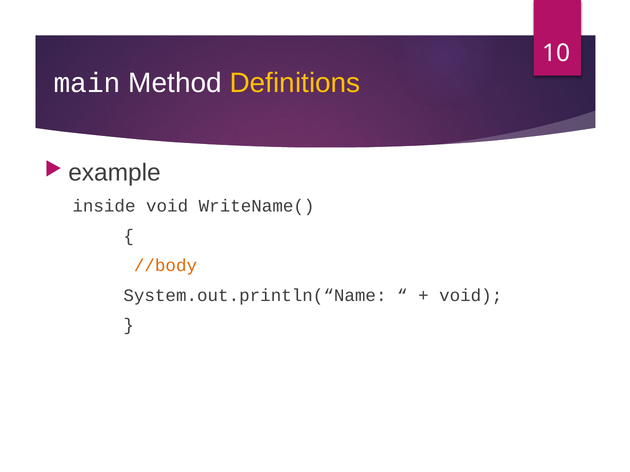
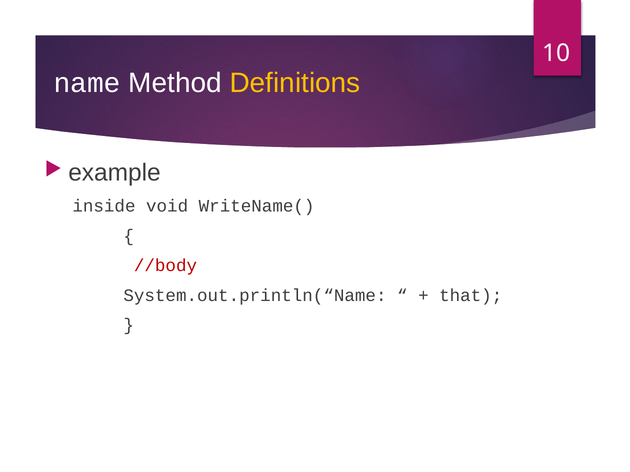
main: main -> name (87, 83)
//body colour: orange -> red (165, 266)
void: void -> that (471, 296)
